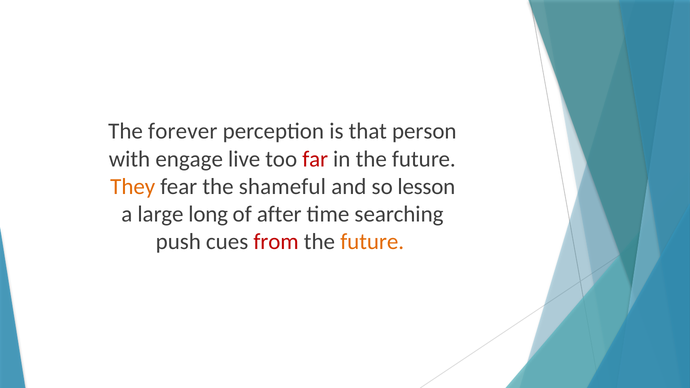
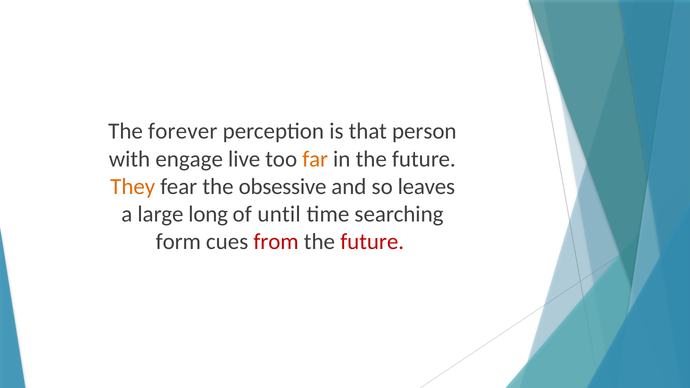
far colour: red -> orange (315, 159)
shameful: shameful -> obsessive (283, 187)
lesson: lesson -> leaves (426, 187)
after: after -> until (279, 214)
push: push -> form (178, 242)
future colour: orange -> red (372, 242)
